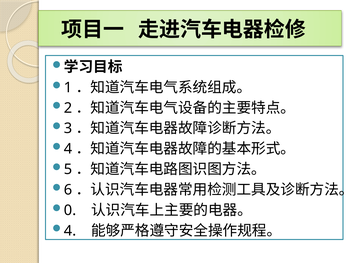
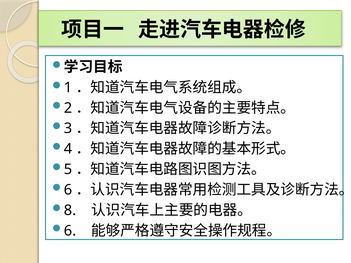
0: 0 -> 8 (70, 210)
4: 4 -> 6 (70, 231)
